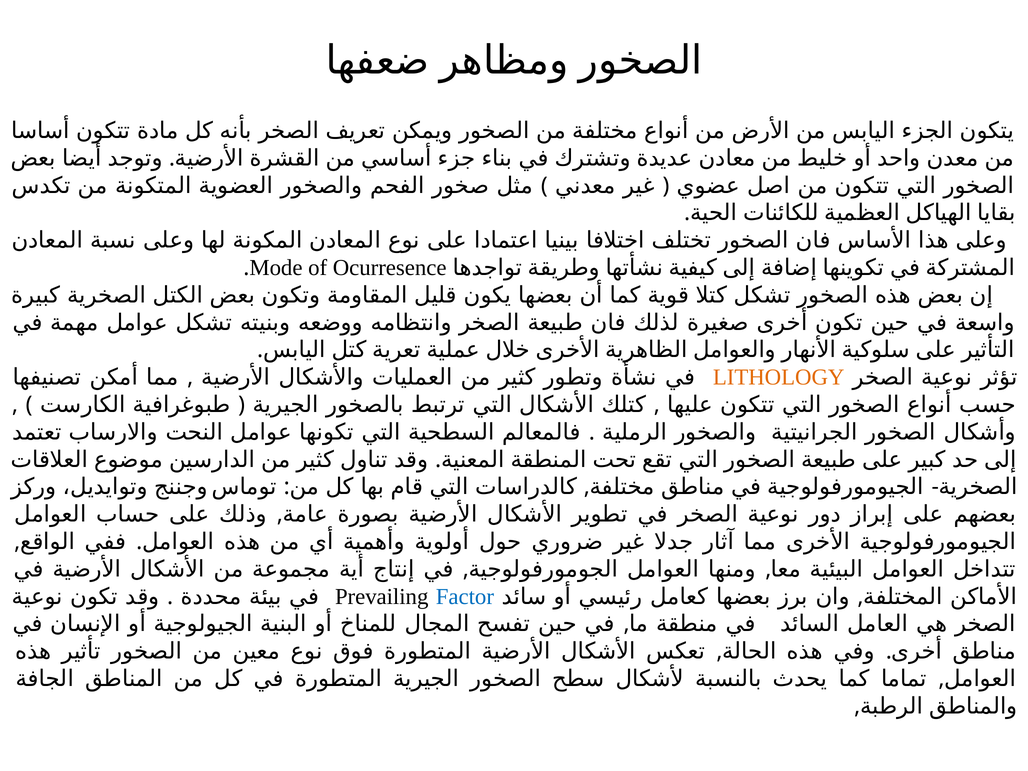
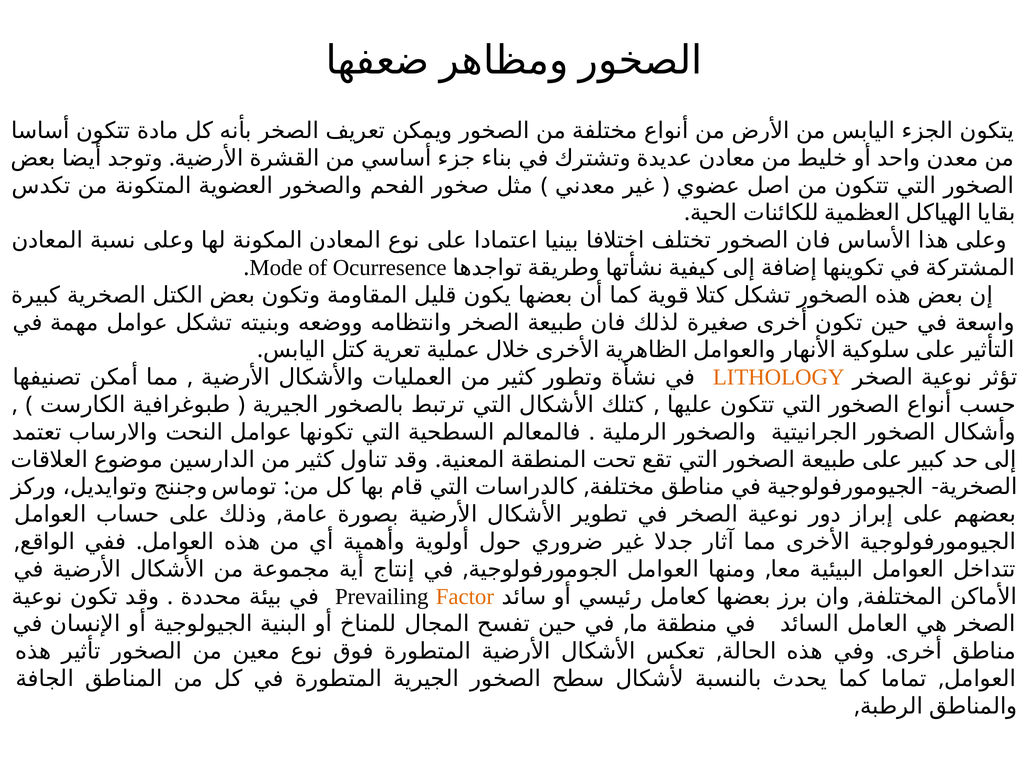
Factor colour: blue -> orange (465, 596)
